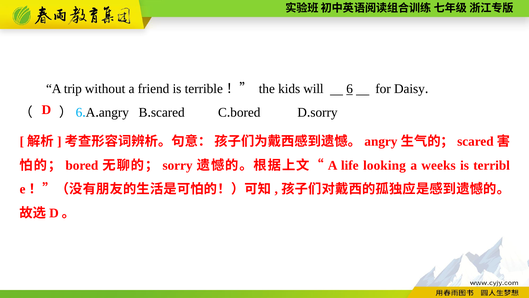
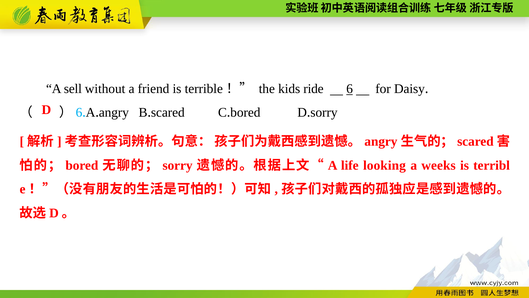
trip: trip -> sell (73, 89)
will: will -> ride (313, 89)
